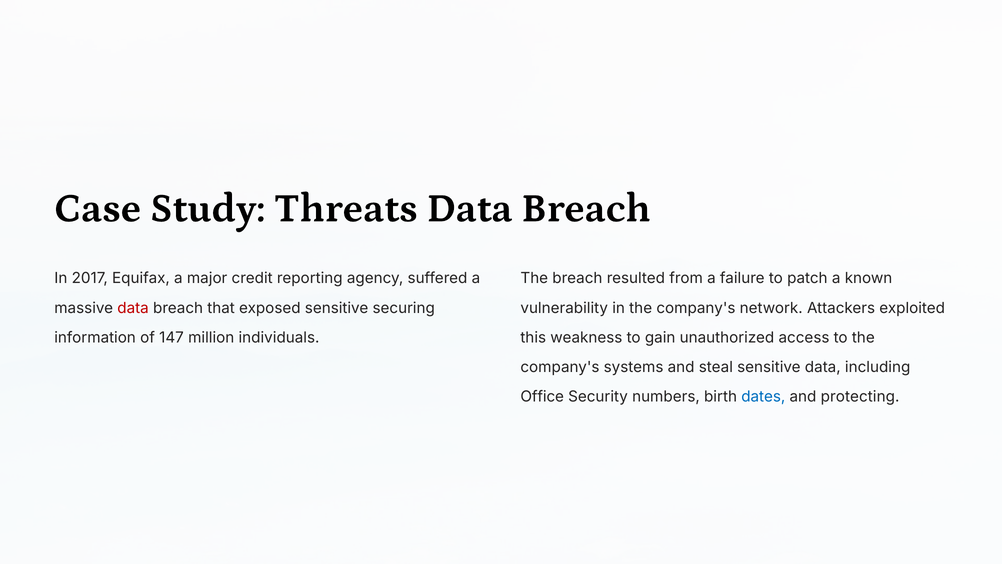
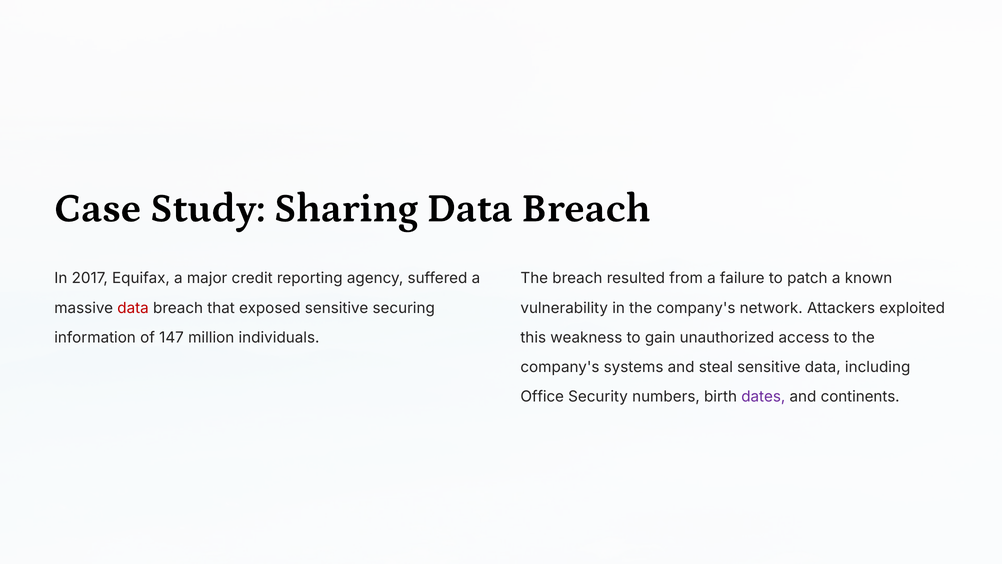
Threats: Threats -> Sharing (346, 208)
dates colour: blue -> purple (763, 396)
protecting: protecting -> continents (860, 396)
